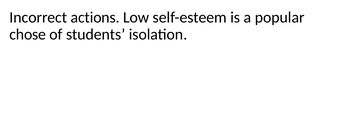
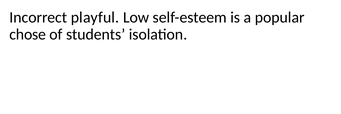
actions: actions -> playful (95, 17)
